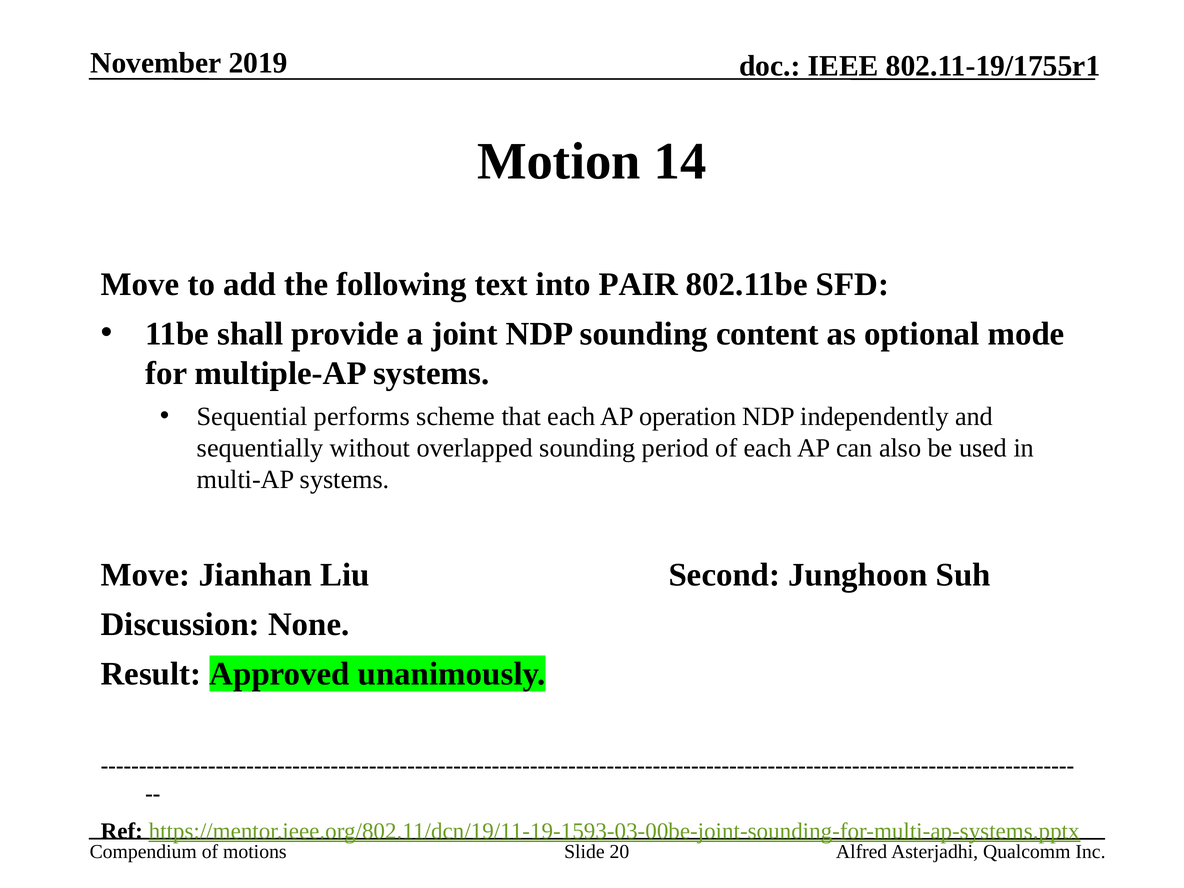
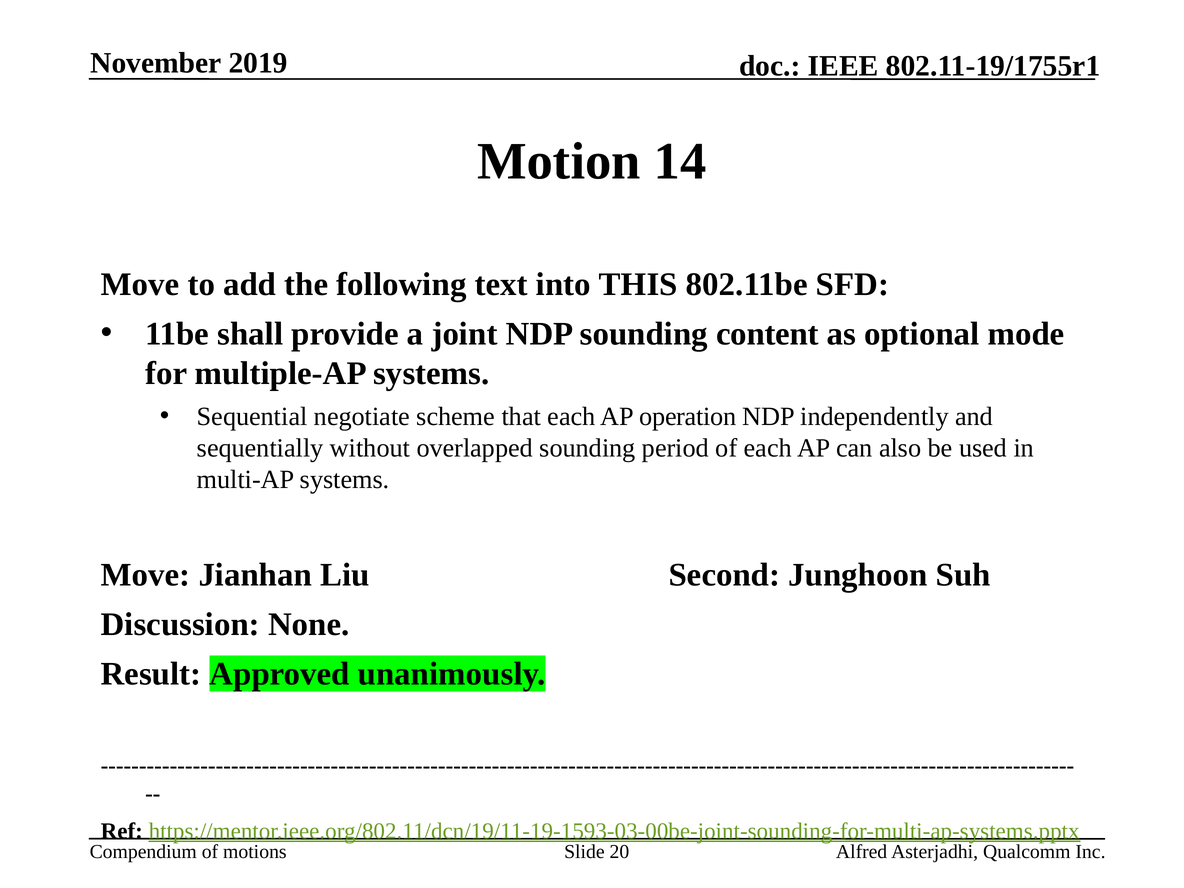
PAIR: PAIR -> THIS (638, 285)
performs: performs -> negotiate (362, 417)
